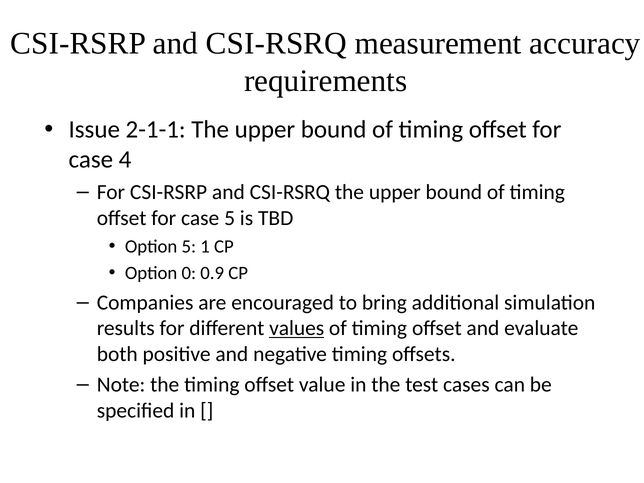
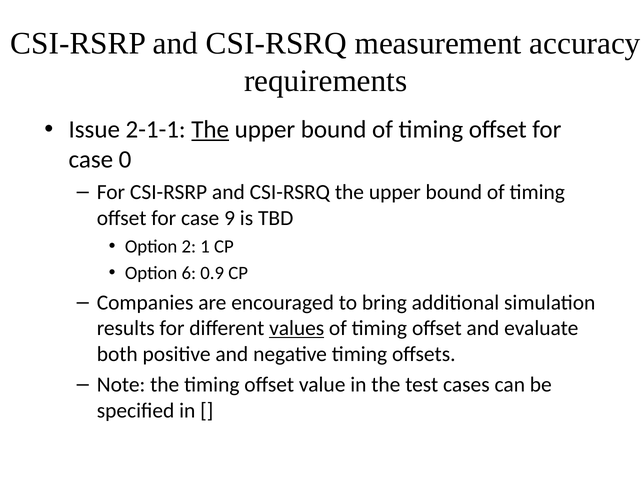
The underline: none -> present (210, 130)
4: 4 -> 0 (125, 160)
case 5: 5 -> 9 (230, 218)
Option 5: 5 -> 2 (189, 246)
0: 0 -> 6 (189, 273)
